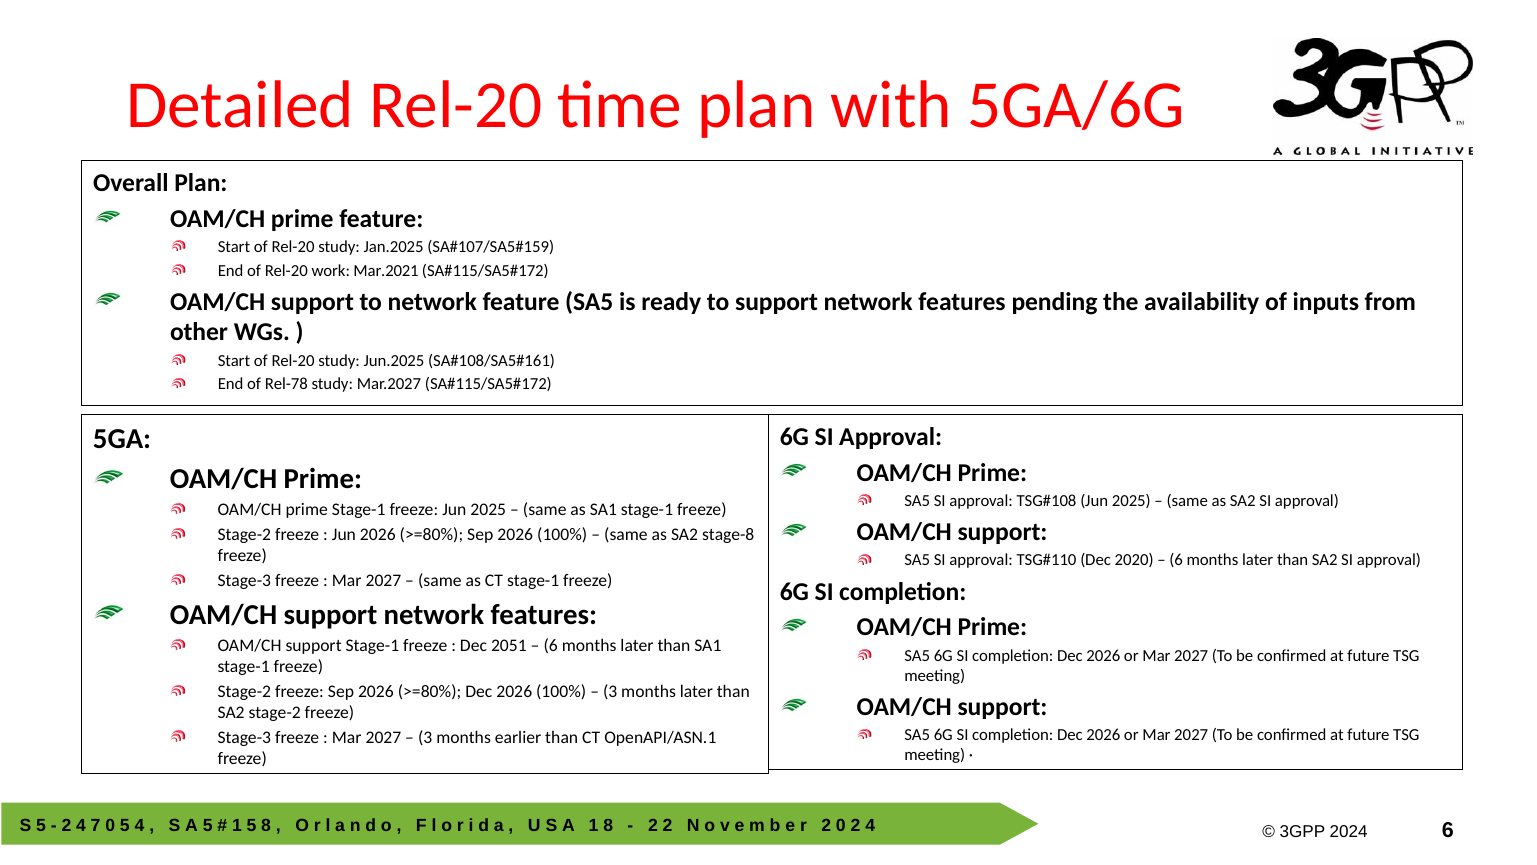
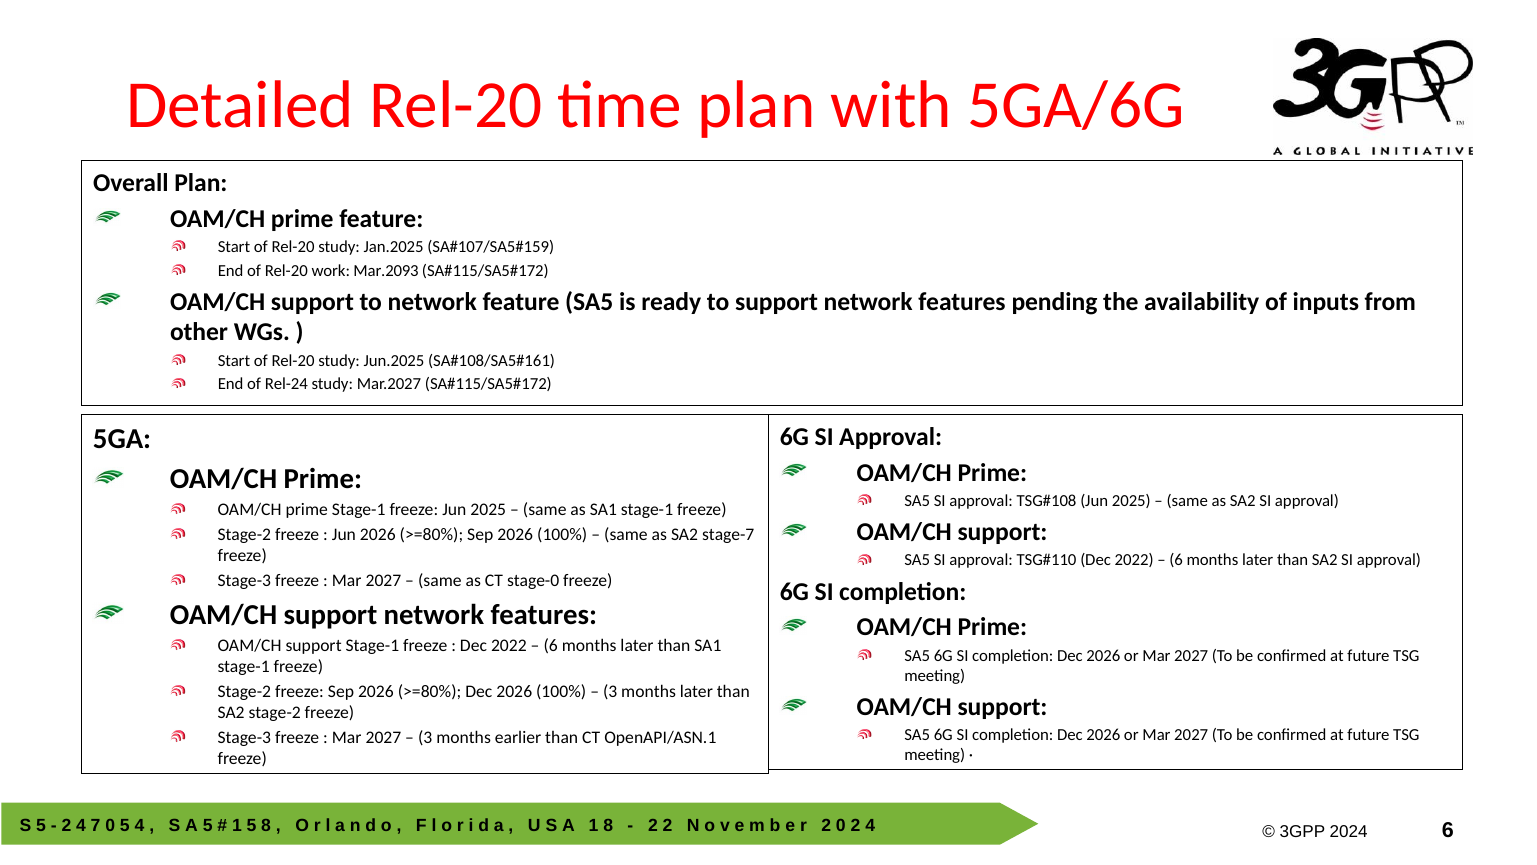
Mar.2021: Mar.2021 -> Mar.2093 (386, 270)
Rel-78: Rel-78 -> Rel-24 (286, 384)
stage-8: stage-8 -> stage-7 (728, 534)
2020: 2020 -> 2022 (1134, 560)
CT stage-1: stage-1 -> stage-0 (533, 580)
2051: 2051 -> 2022 (509, 645)
